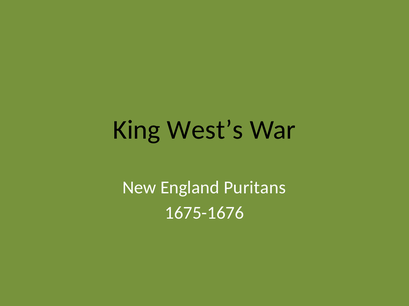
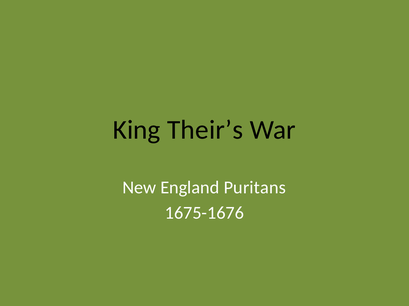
West’s: West’s -> Their’s (205, 130)
